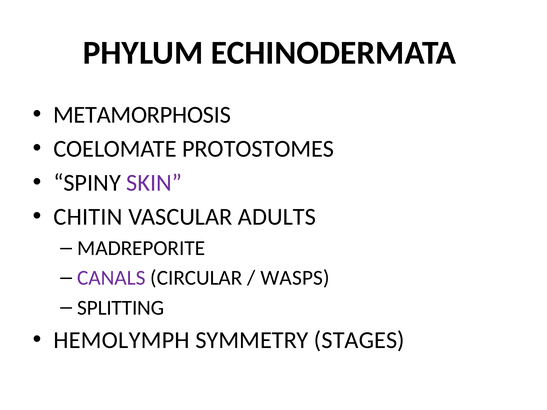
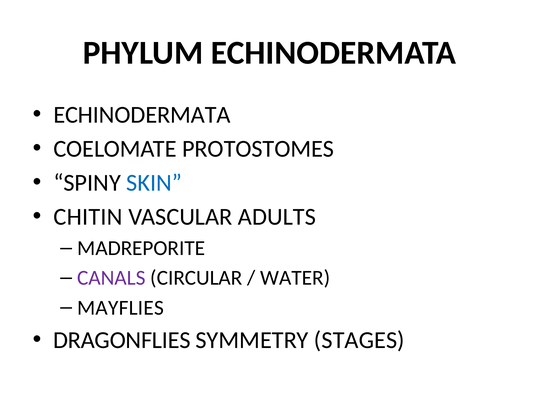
METAMORPHOSIS: METAMORPHOSIS -> ECHINODERMATA (142, 115)
SKIN colour: purple -> blue (154, 183)
WASPS: WASPS -> WATER (295, 278)
SPLITTING: SPLITTING -> MAYFLIES (121, 308)
HEMOLYMPH: HEMOLYMPH -> DRAGONFLIES (122, 340)
